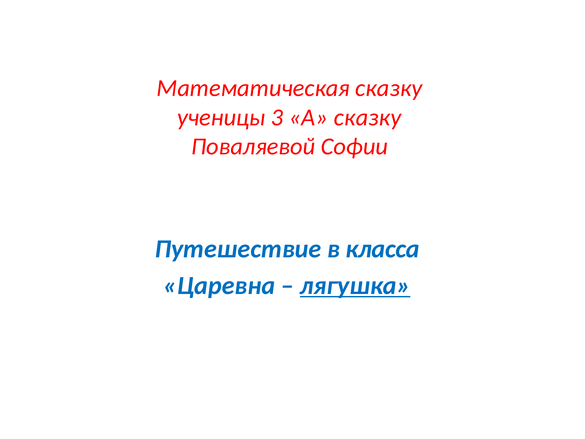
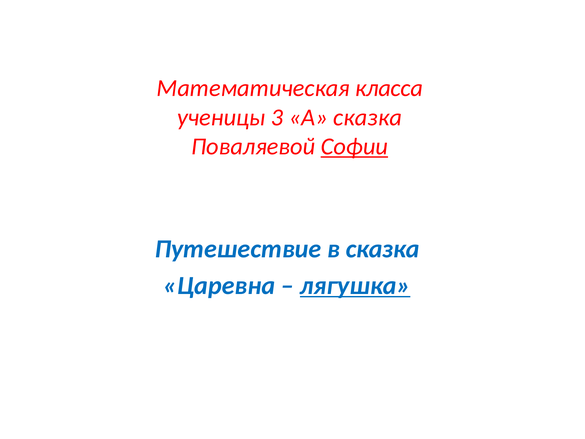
Математическая сказку: сказку -> класса (389, 88)
А сказку: сказку -> сказка (368, 117)
Софии underline: none -> present (354, 147)
в класса: класса -> сказка (383, 249)
